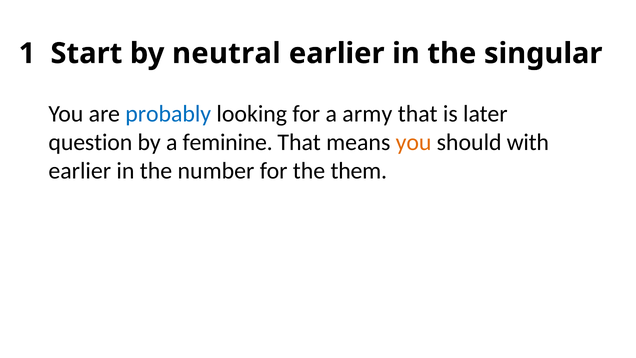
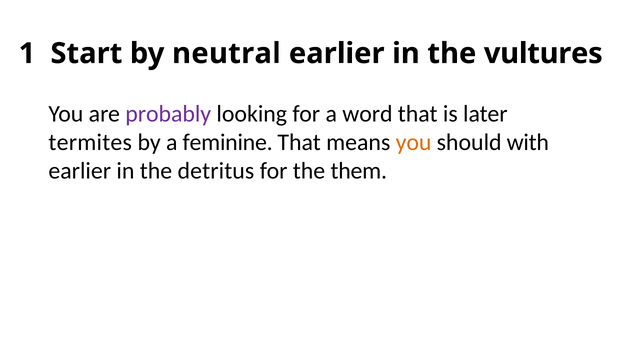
singular: singular -> vultures (543, 53)
probably colour: blue -> purple (168, 114)
army: army -> word (367, 114)
question: question -> termites (90, 142)
number: number -> detritus (216, 171)
